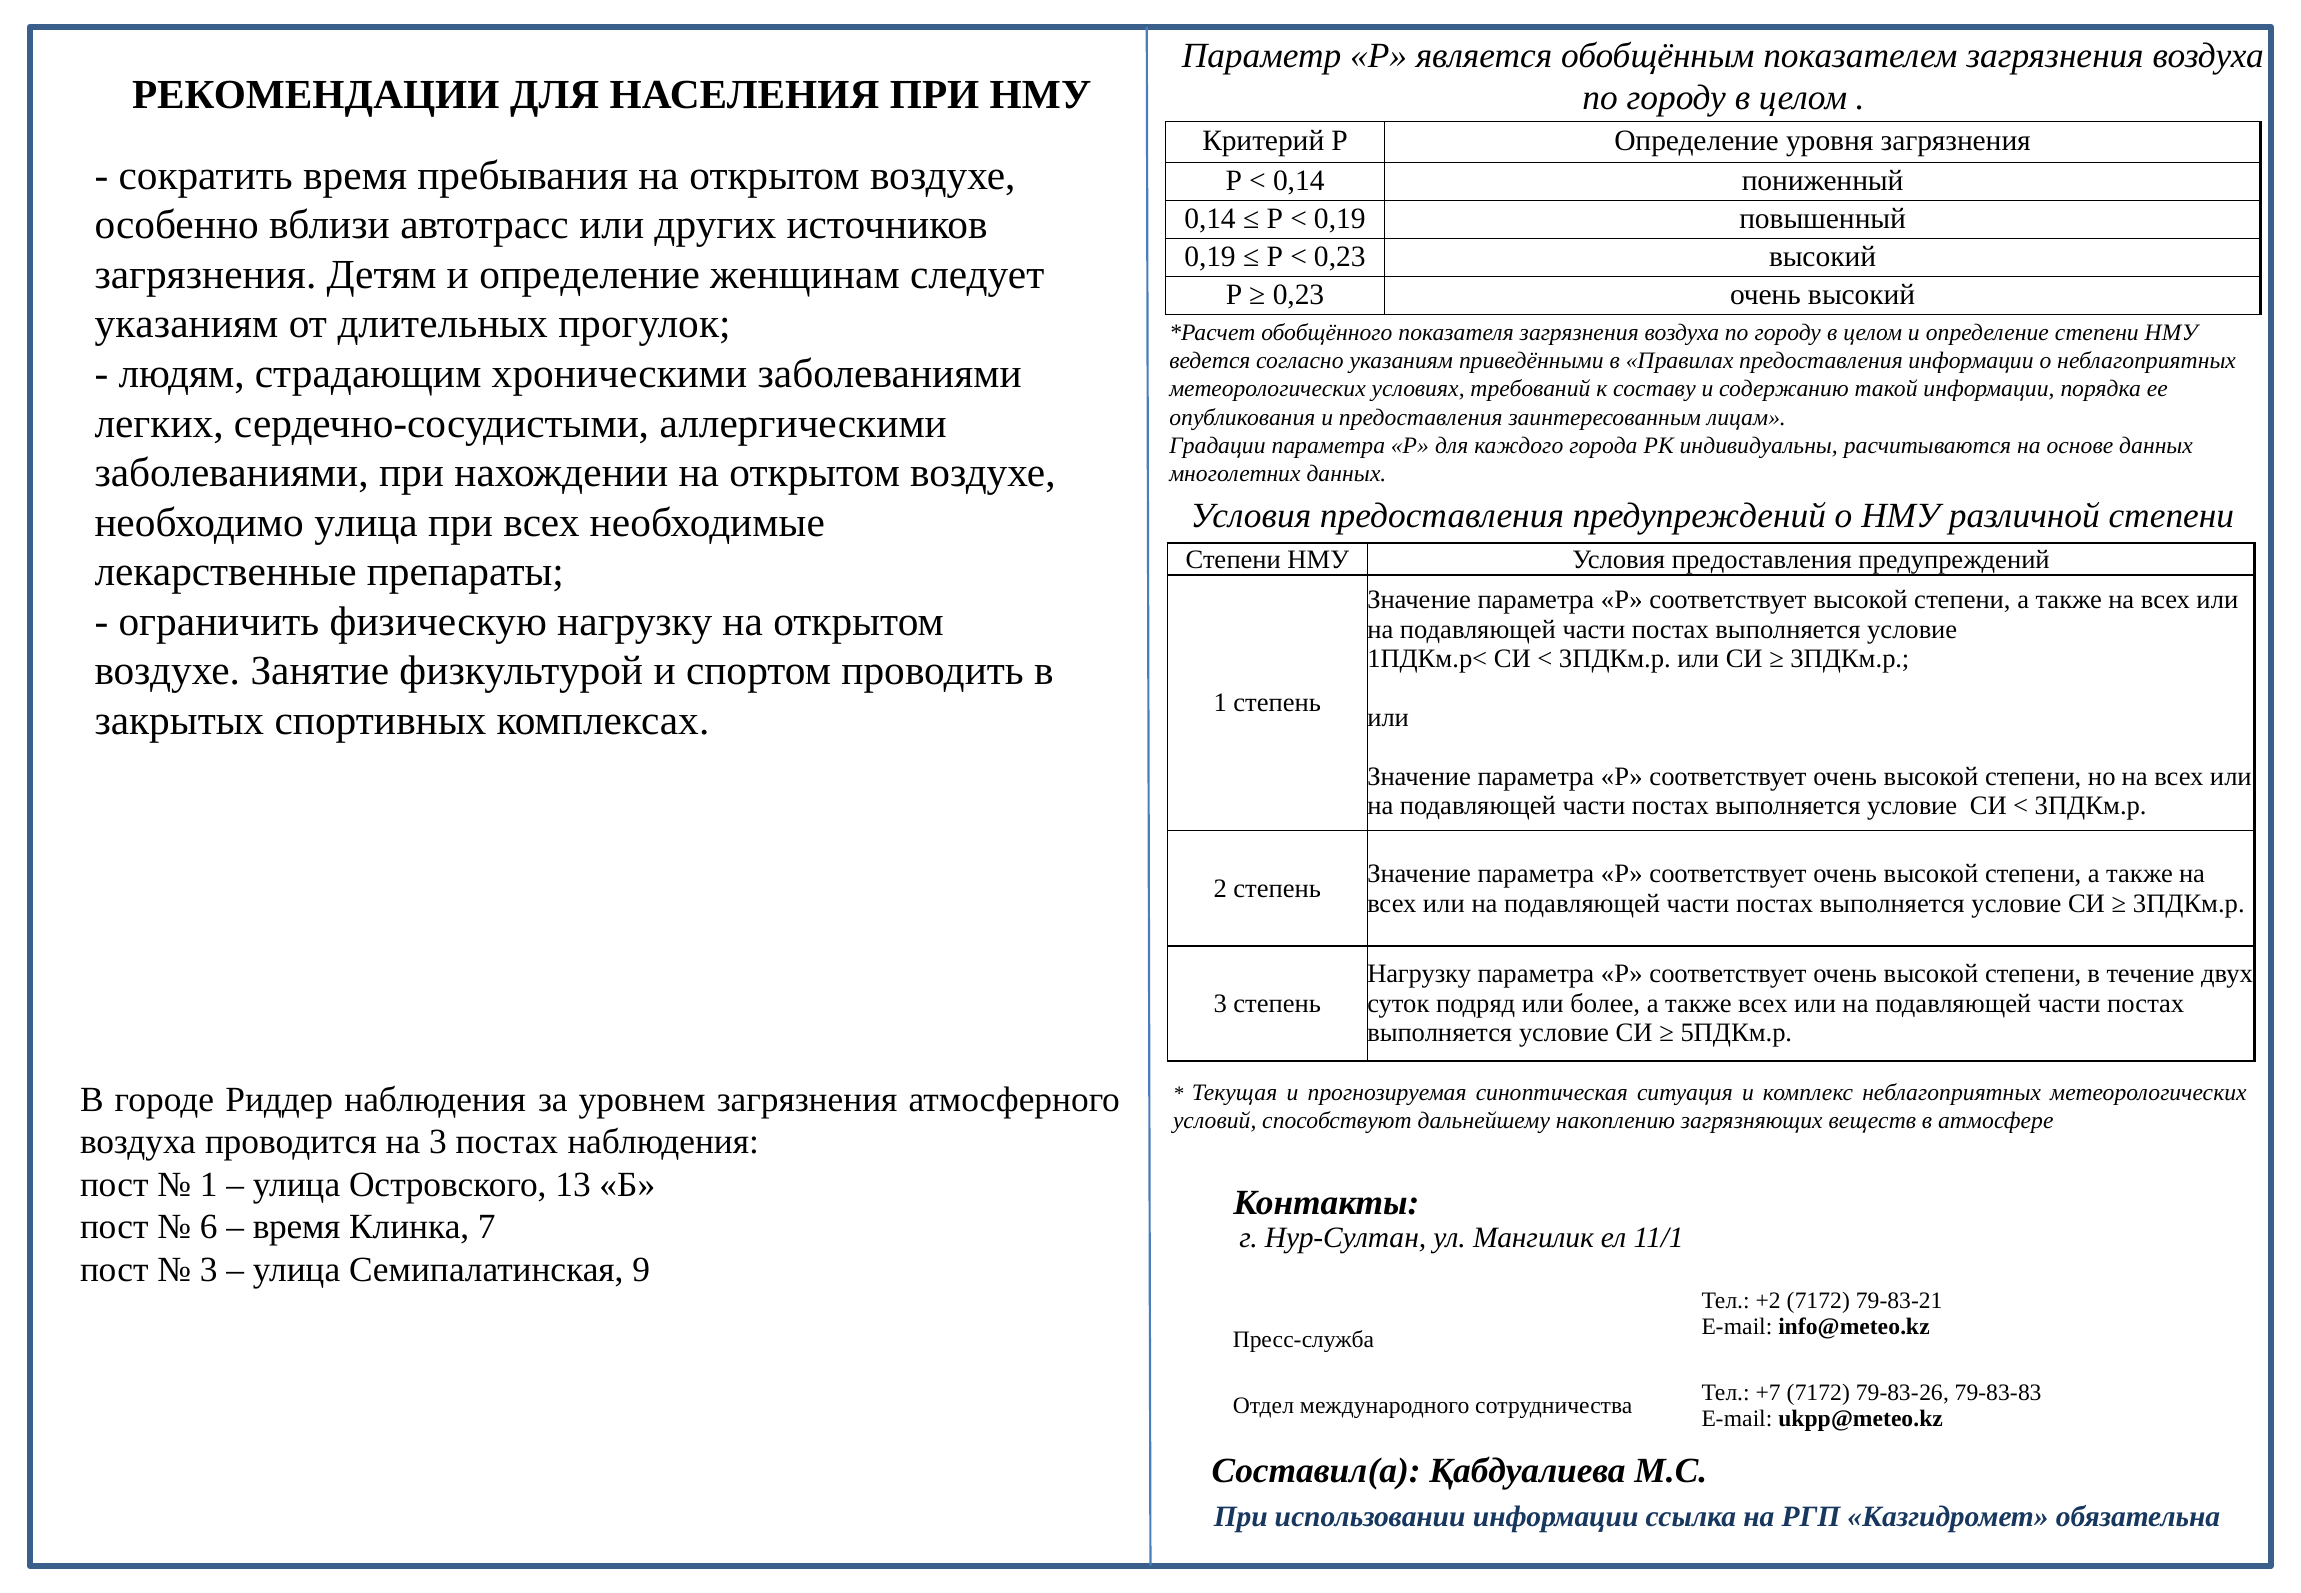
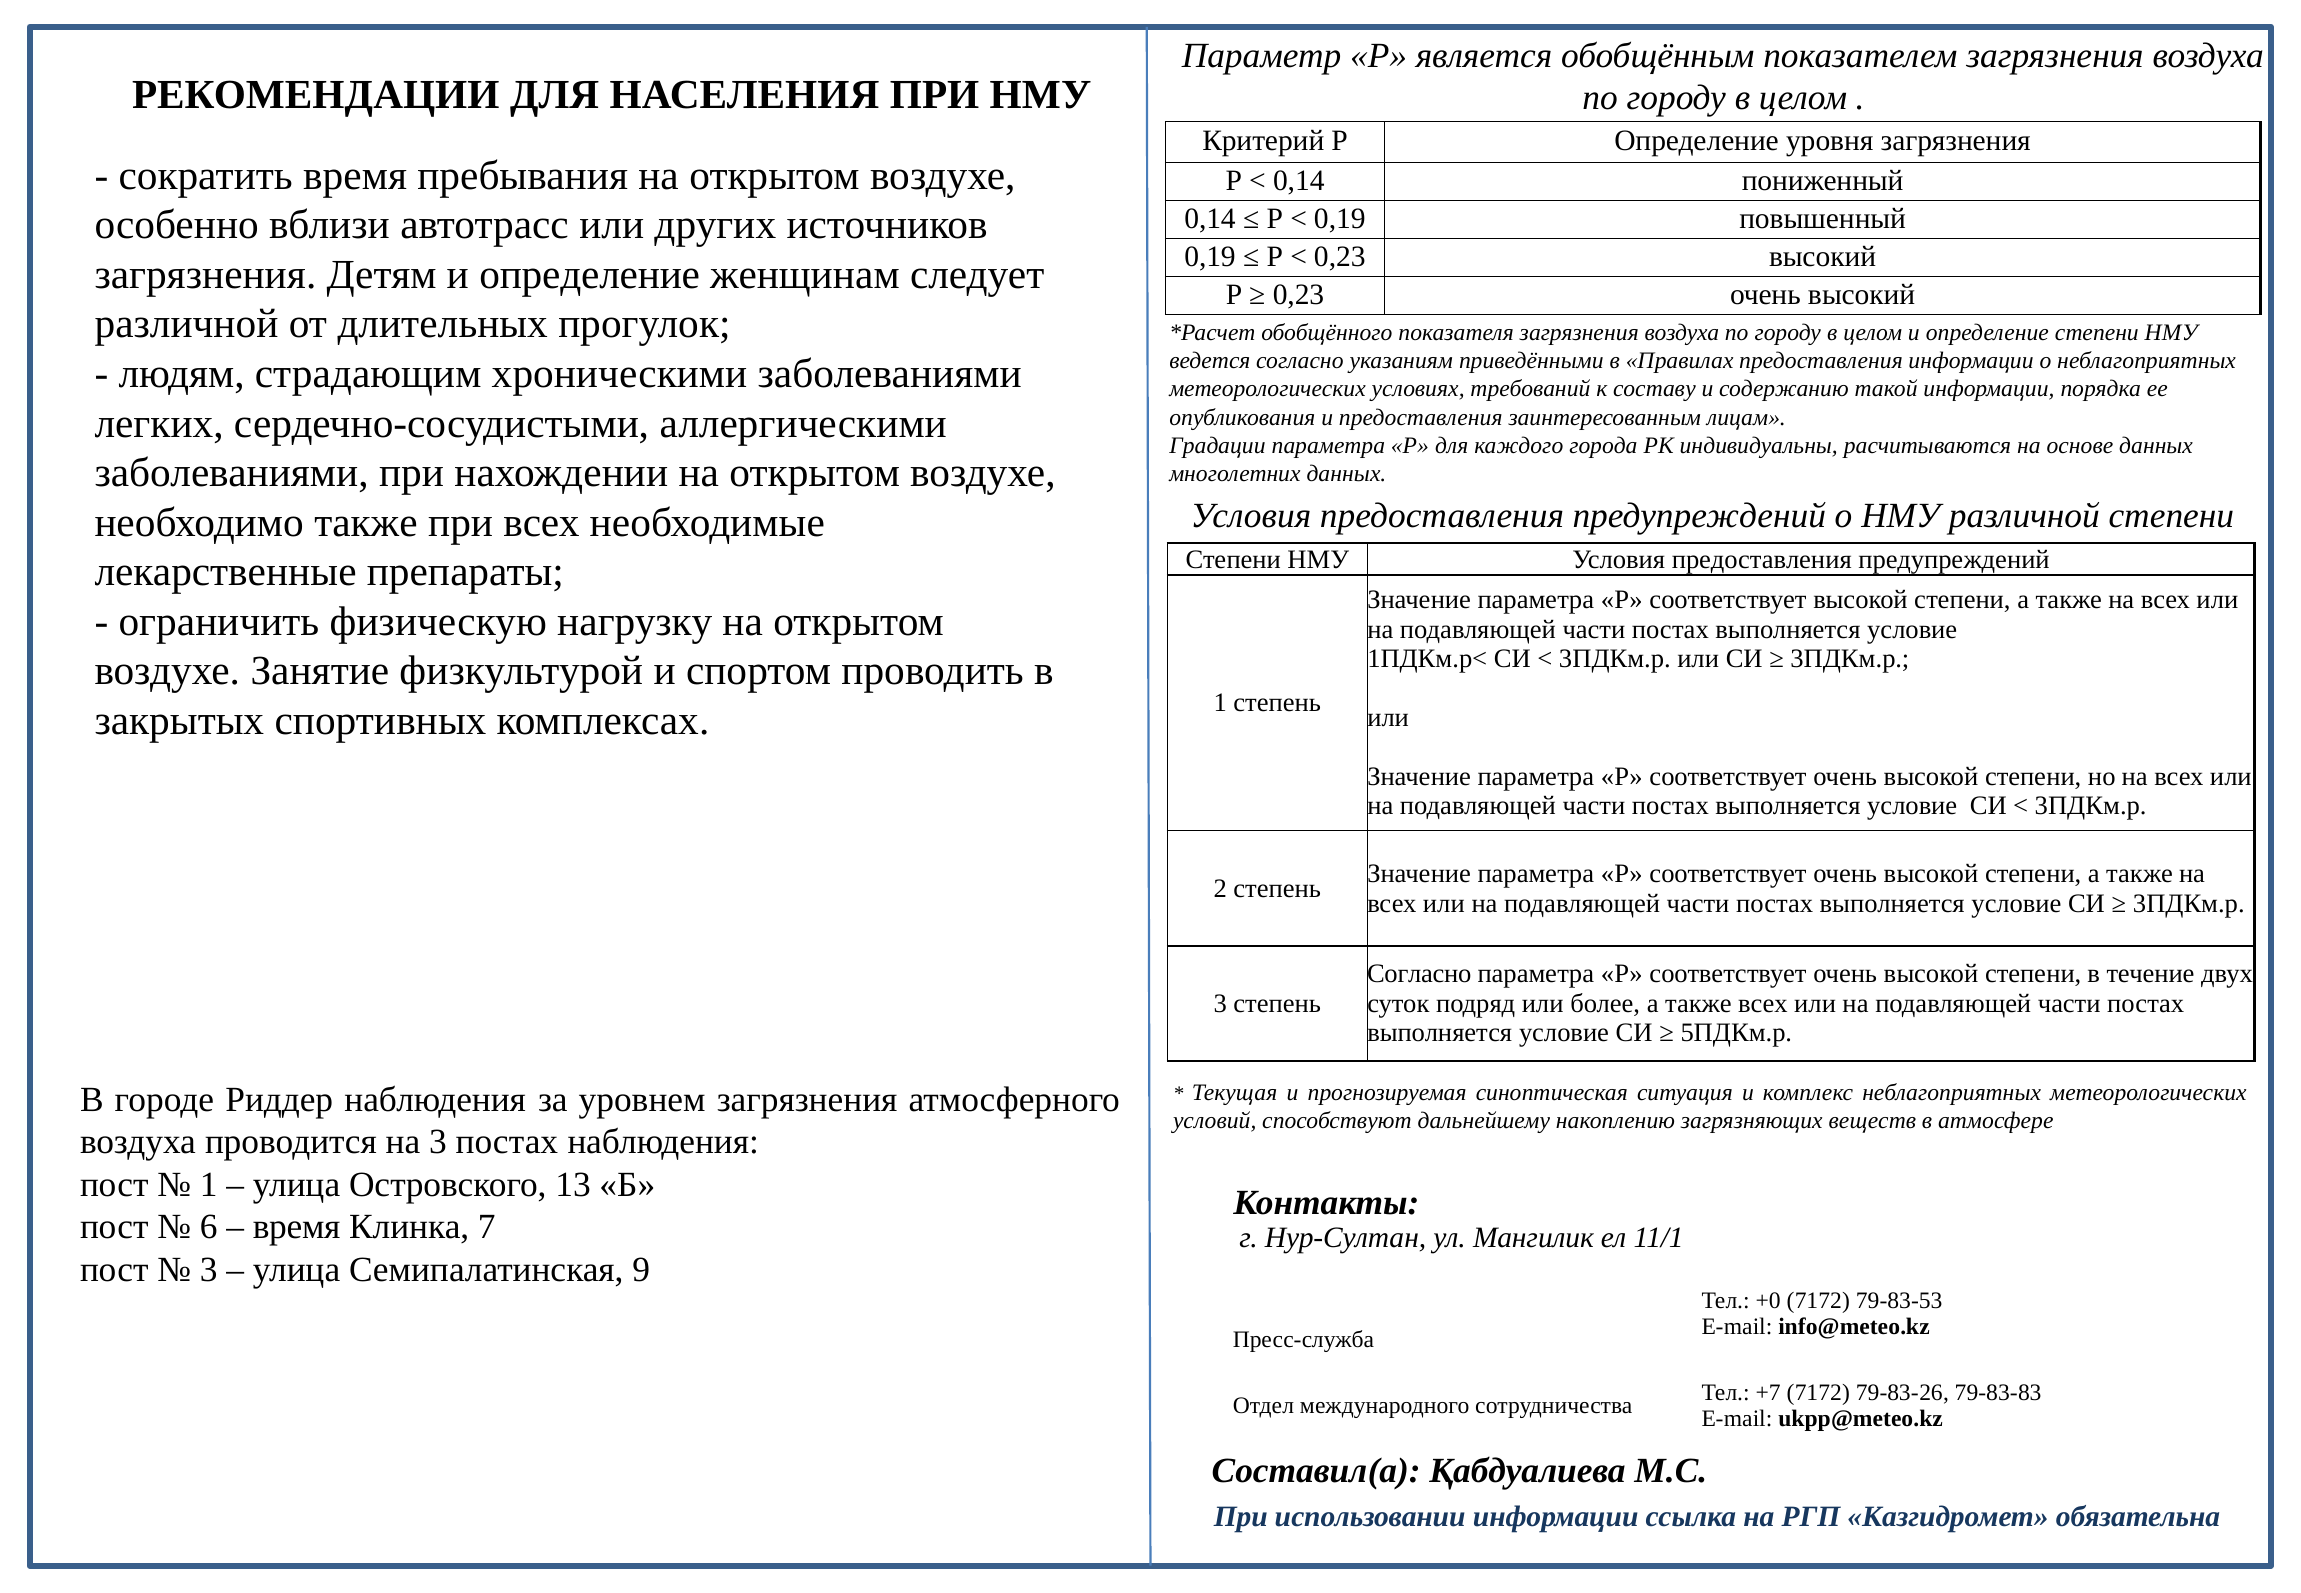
указаниям: указаниям -> различной (186, 324)
необходимо улица: улица -> также (366, 523)
Нагрузку: Нагрузку -> Согласно (1419, 974)
+2: +2 -> +0 (1768, 1300)
79-83-21: 79-83-21 -> 79-83-53 (1899, 1300)
